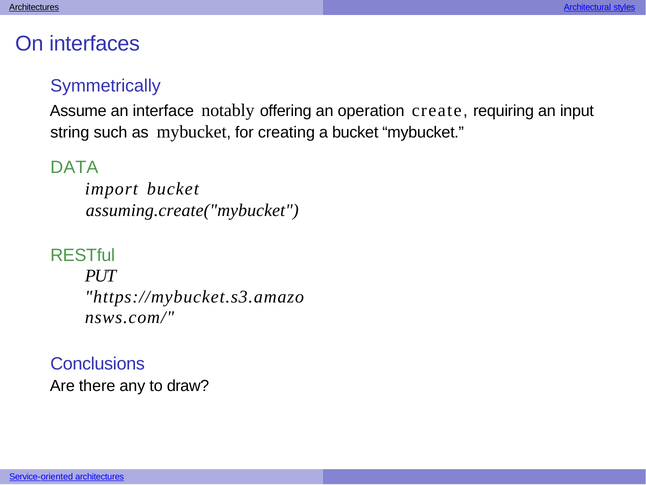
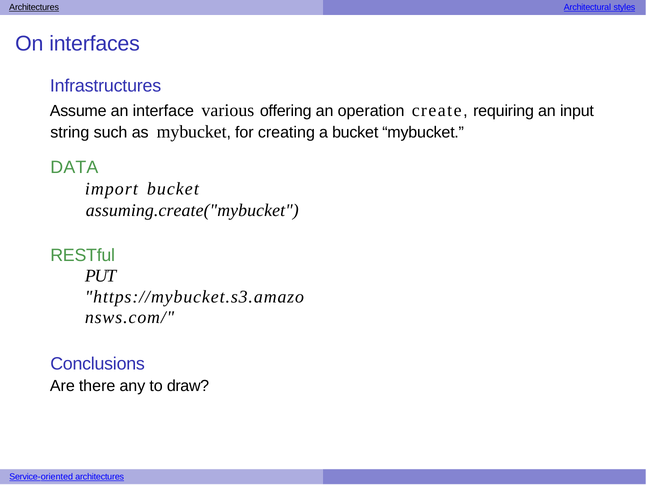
Symmetrically: Symmetrically -> Infrastructures (106, 86)
notably: notably -> various (228, 111)
